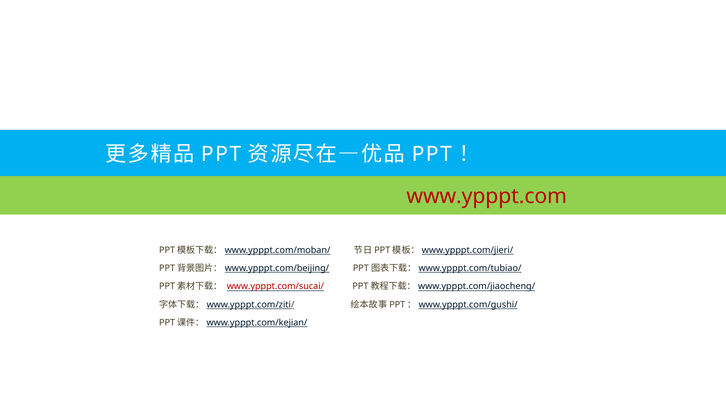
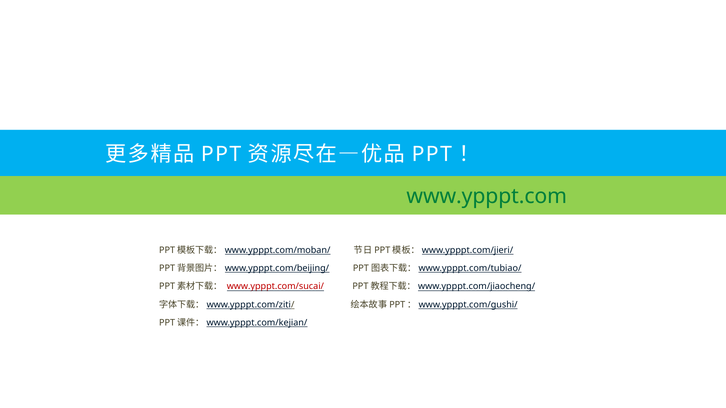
www.ypppt.com colour: red -> green (487, 197)
